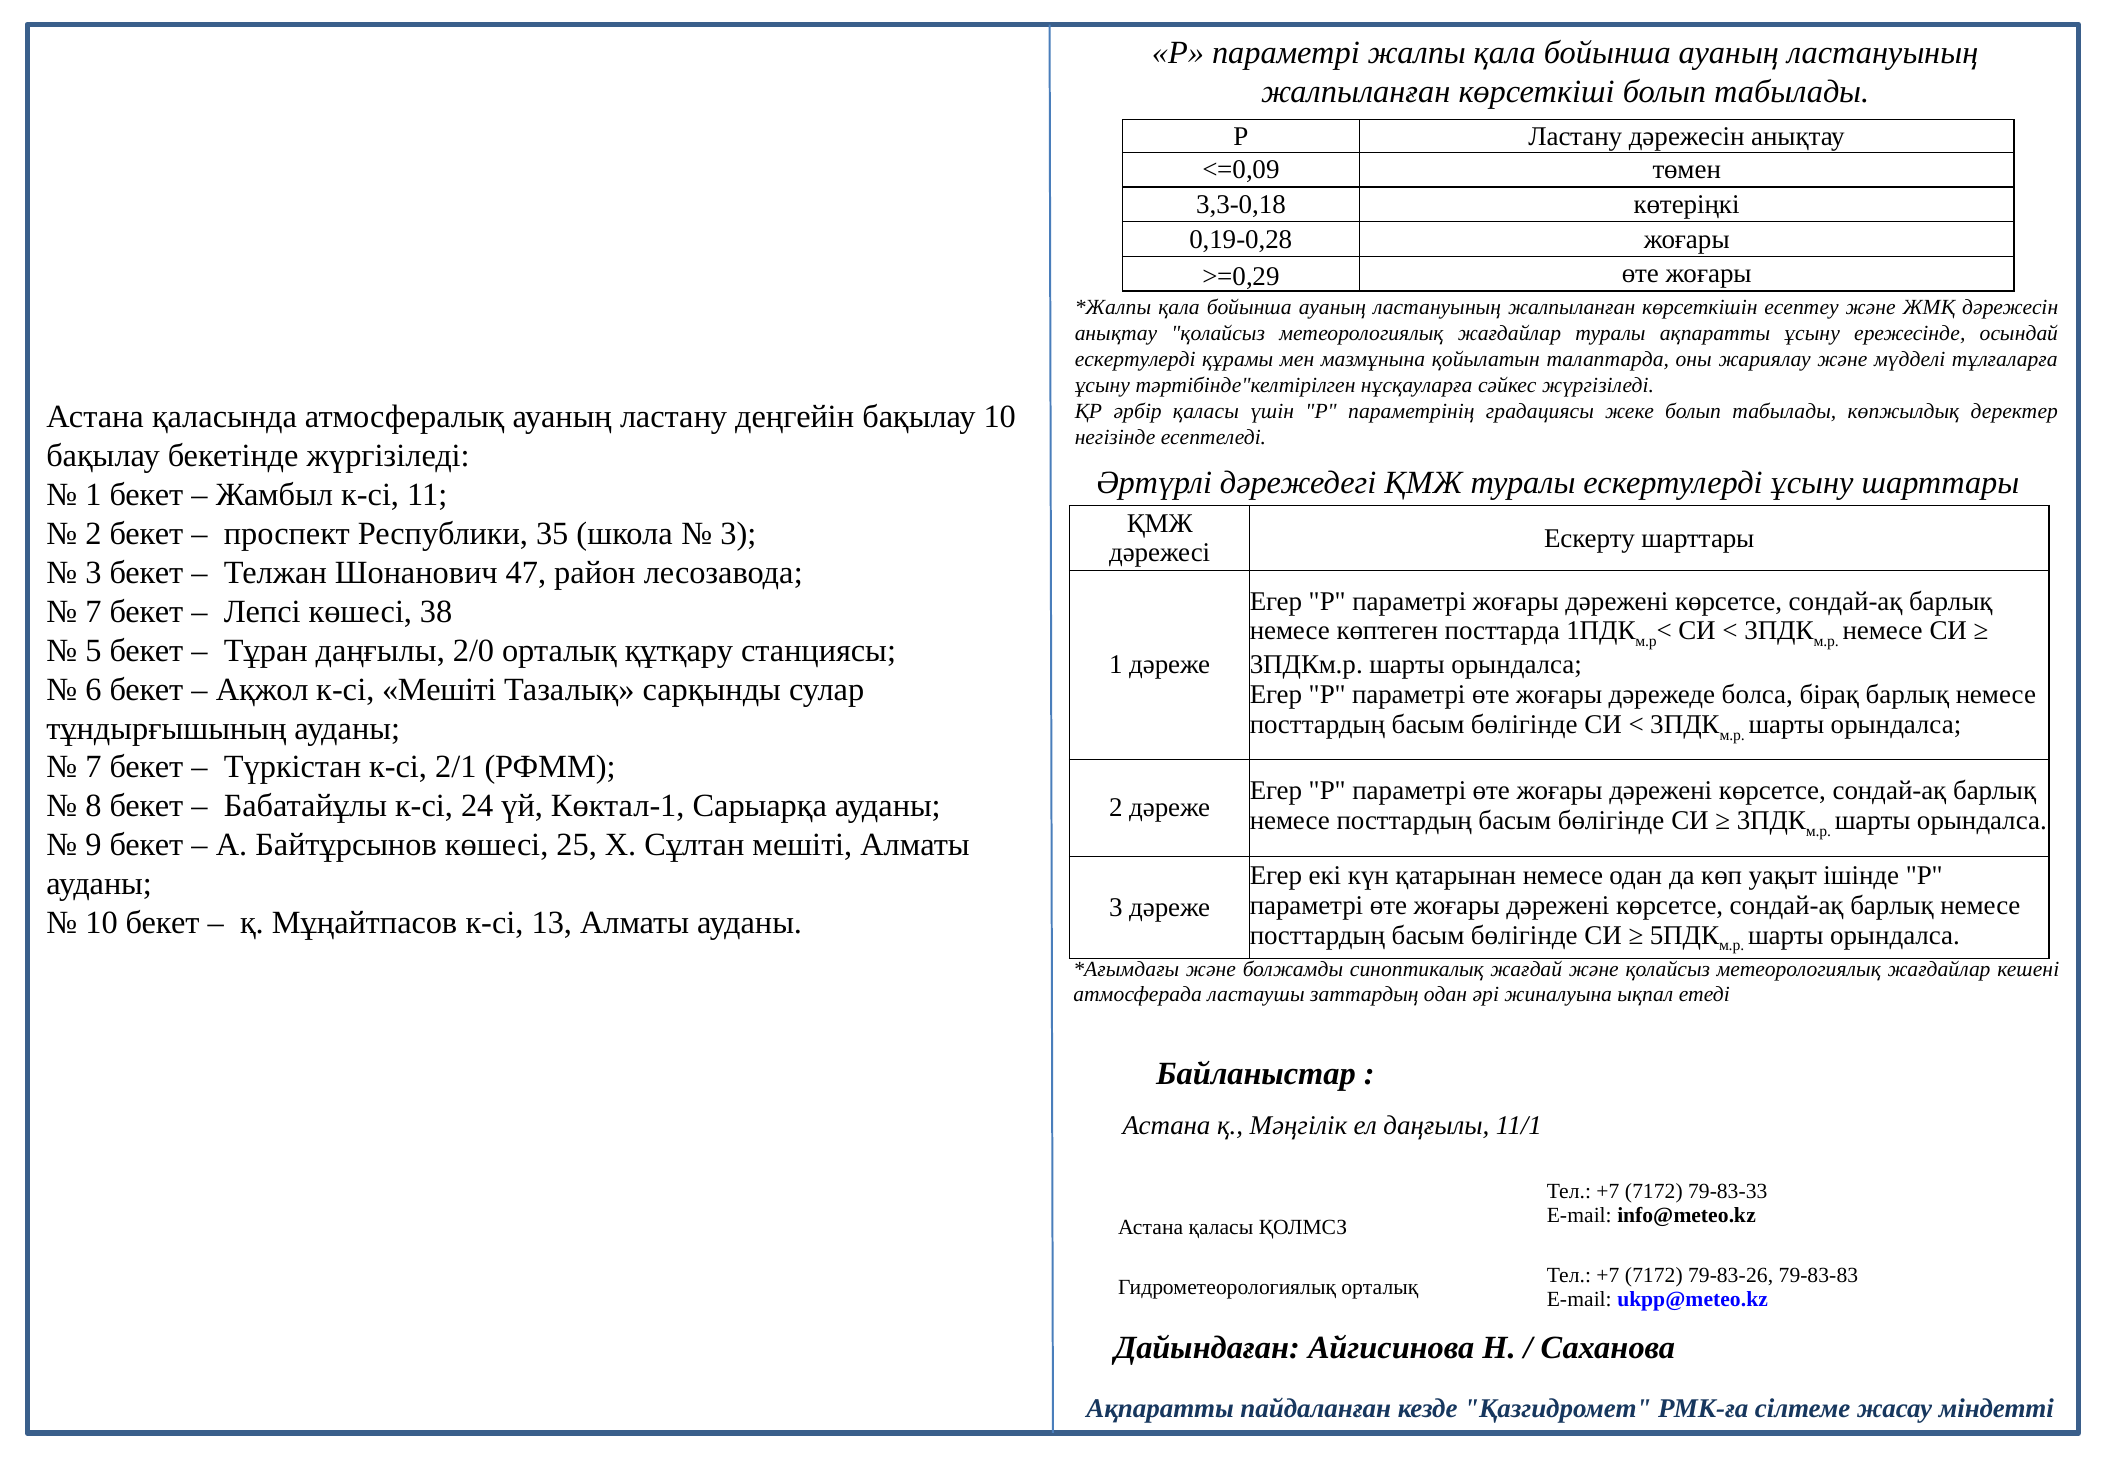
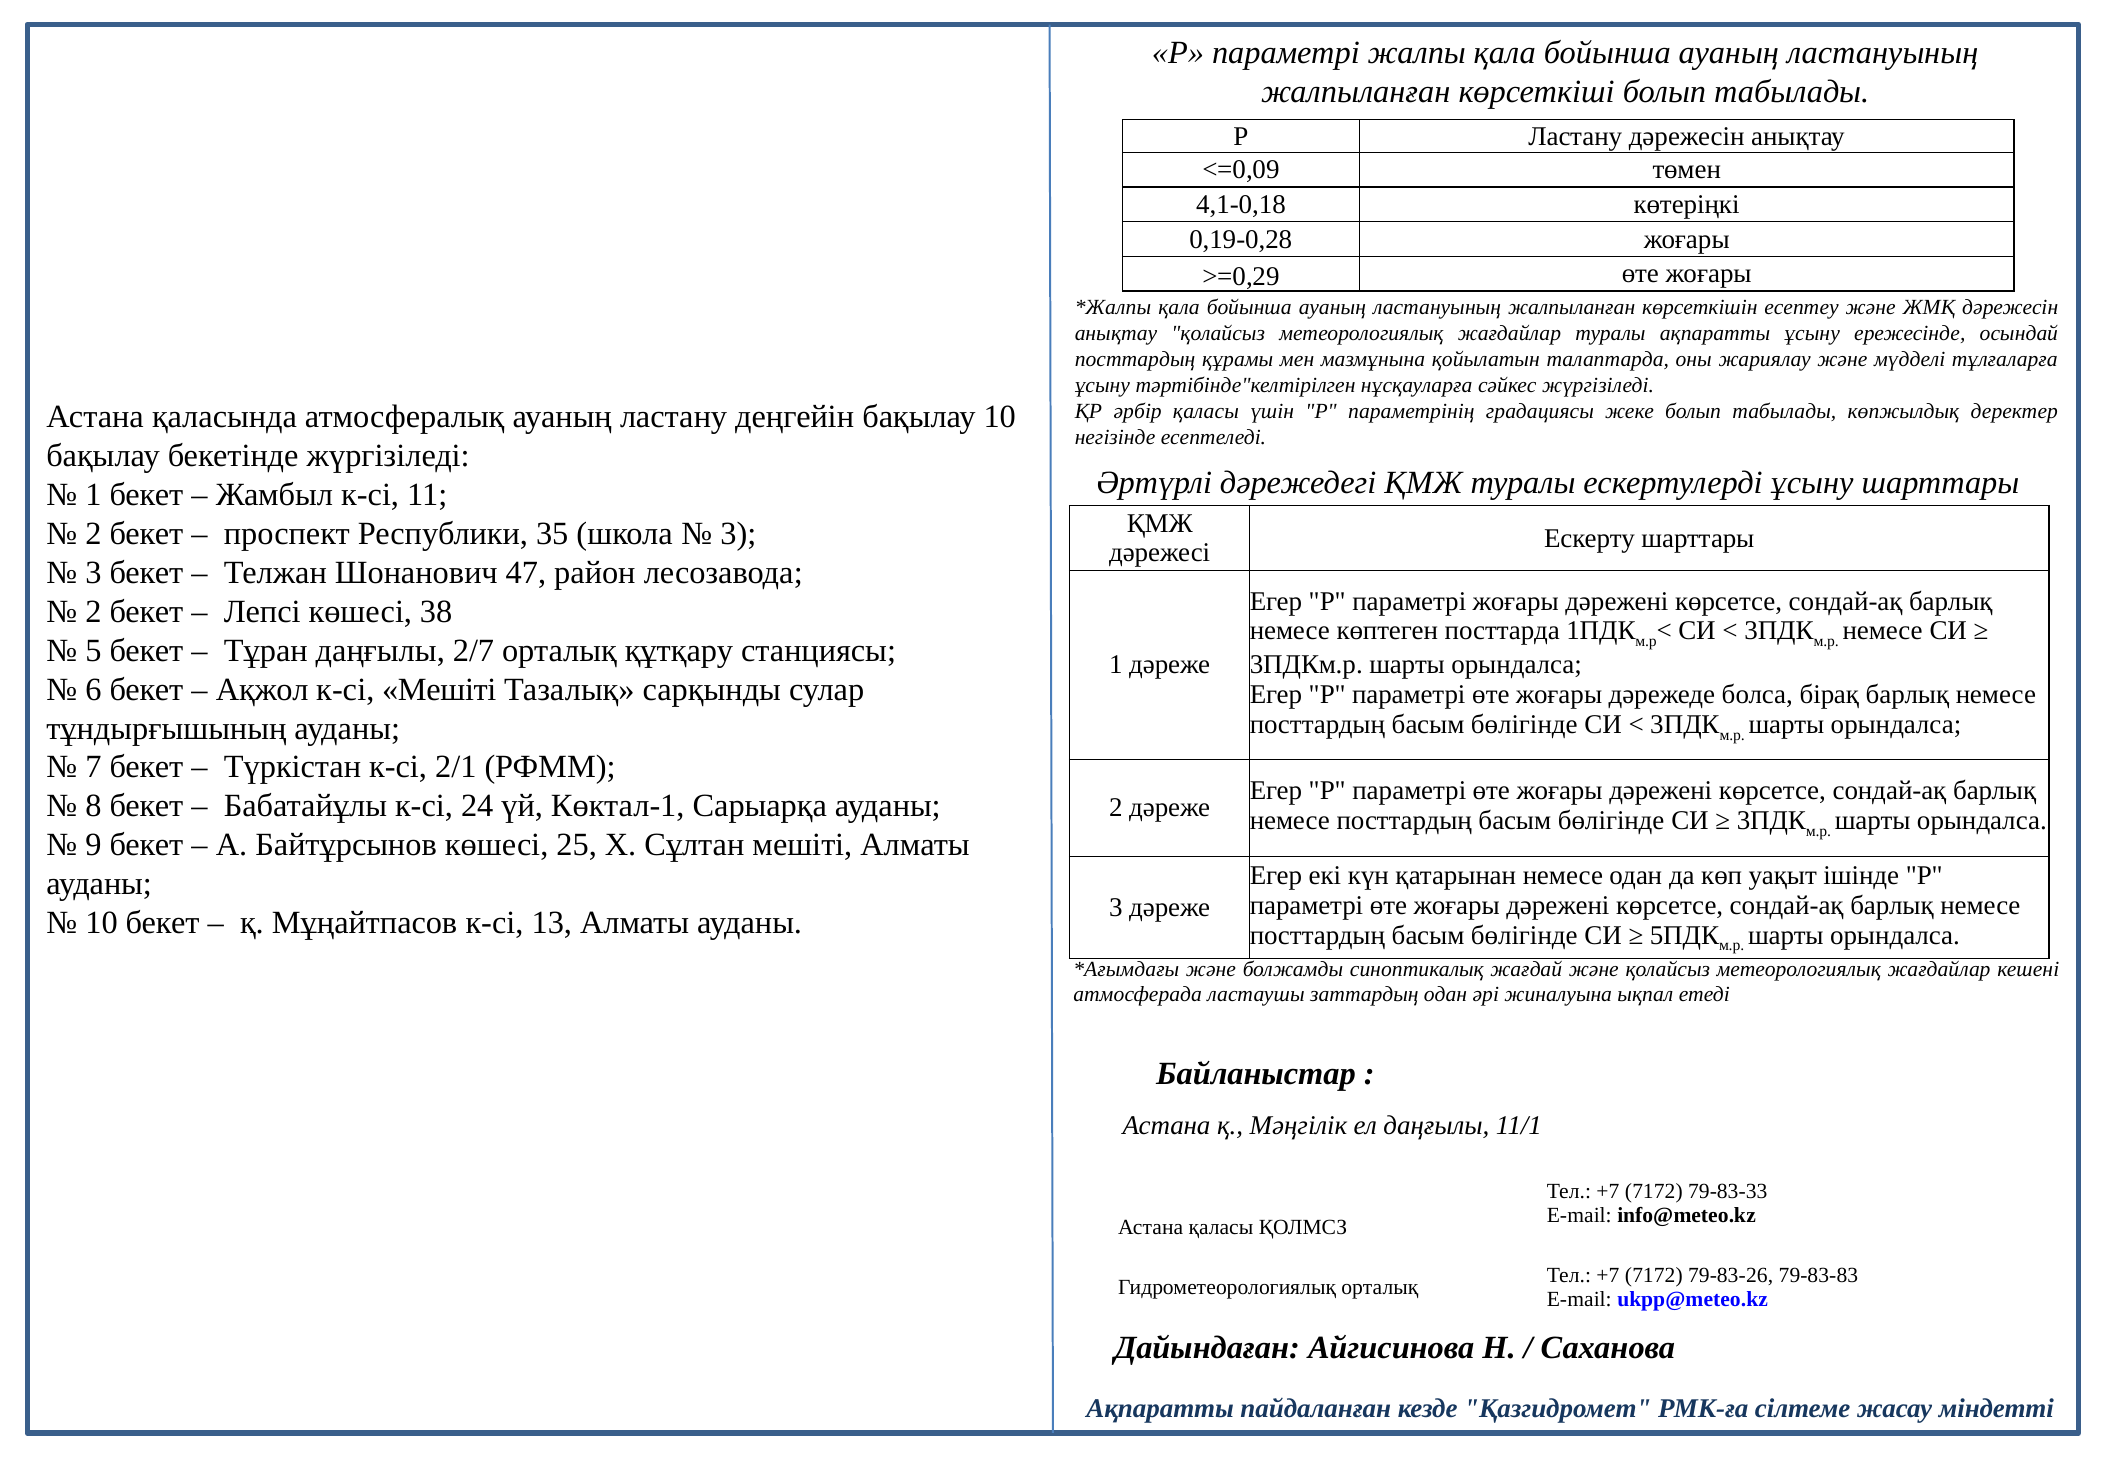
3,3-0,18: 3,3-0,18 -> 4,1-0,18 (1241, 204)
ескертулерді: ескертулерді -> посттардың (1135, 360)
7: 7 -> 2 (93, 612)
2/0: 2/0 -> 2/7 (474, 651)
